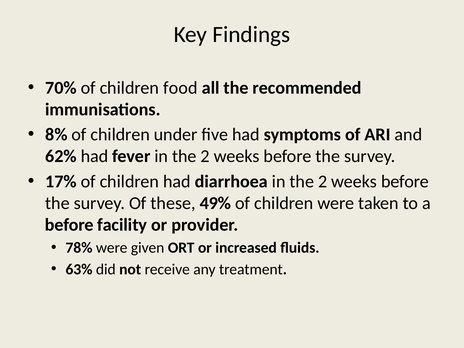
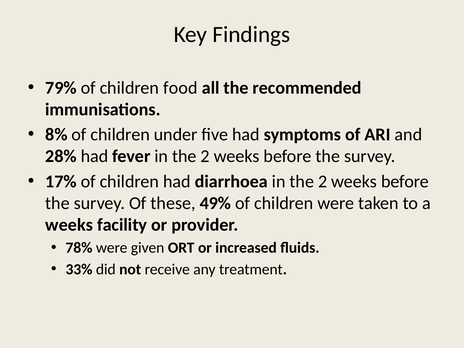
70%: 70% -> 79% (61, 88)
62%: 62% -> 28% (61, 156)
before: before -> weeks (69, 225)
63%: 63% -> 33% (79, 269)
